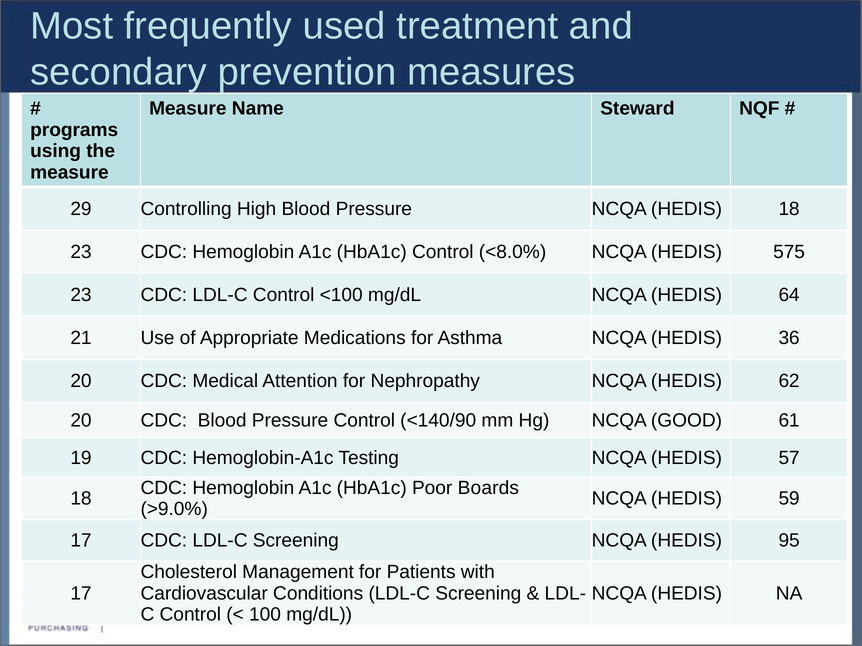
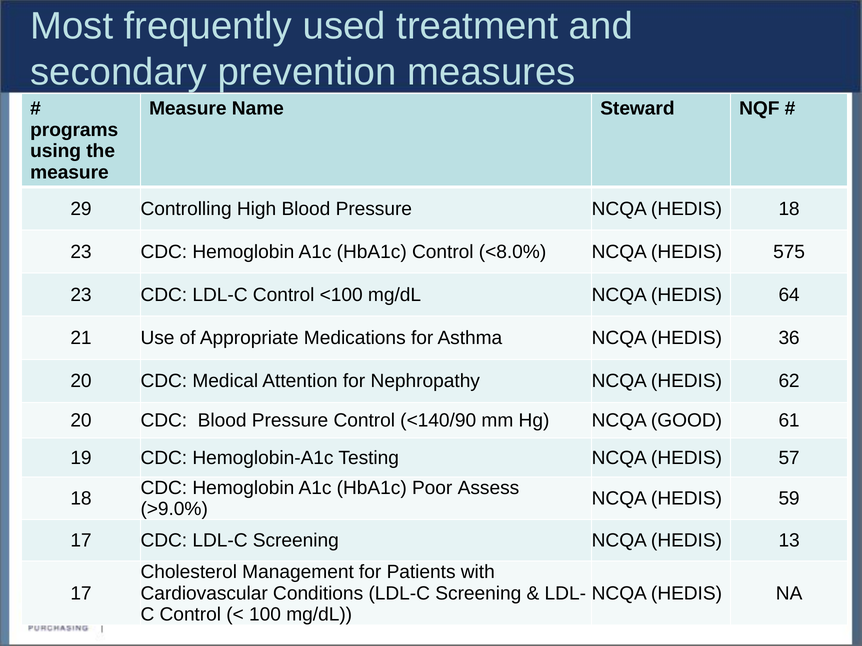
Boards: Boards -> Assess (488, 488)
95: 95 -> 13 (789, 541)
